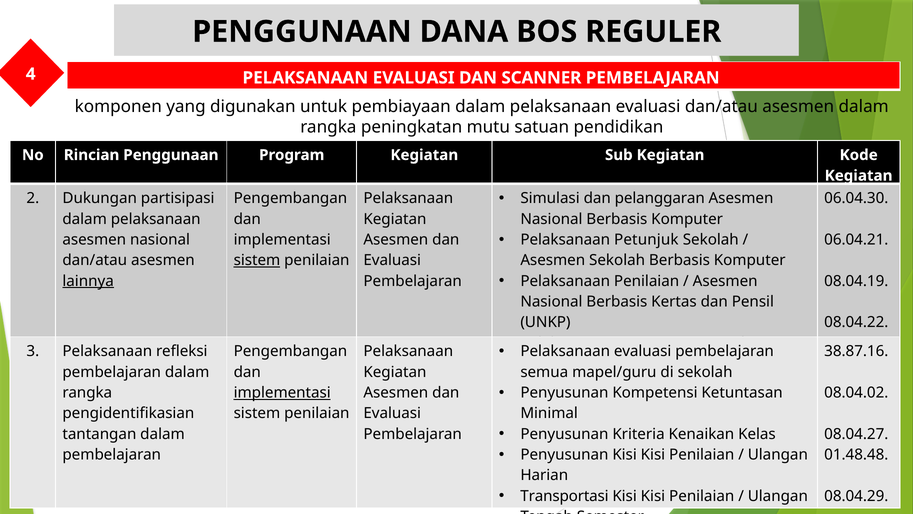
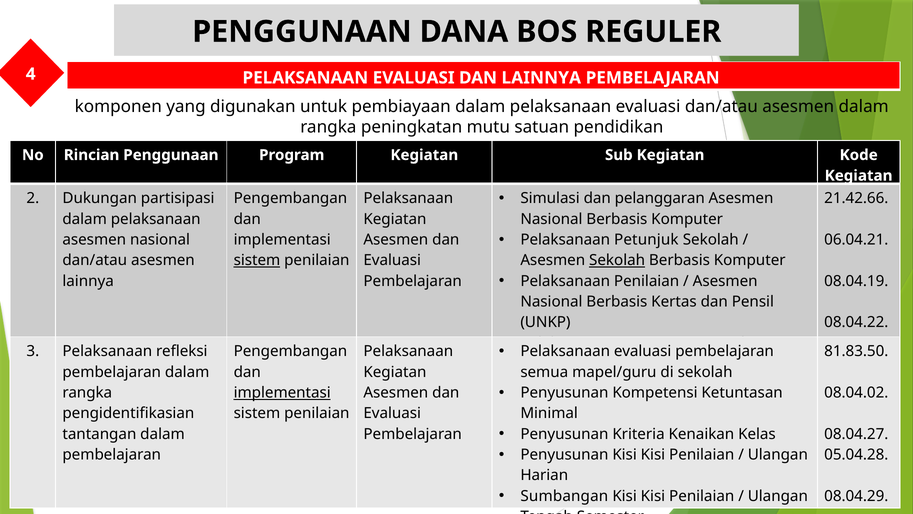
DAN SCANNER: SCANNER -> LAINNYA (541, 78)
06.04.30: 06.04.30 -> 21.42.66 (856, 198)
Sekolah underline: none -> present (617, 260)
lainnya underline: present -> none (88, 281)
38.87.16: 38.87.16 -> 81.83.50 (856, 351)
01.48.48: 01.48.48 -> 05.04.28 (856, 454)
Transportasi: Transportasi -> Sumbangan (564, 496)
